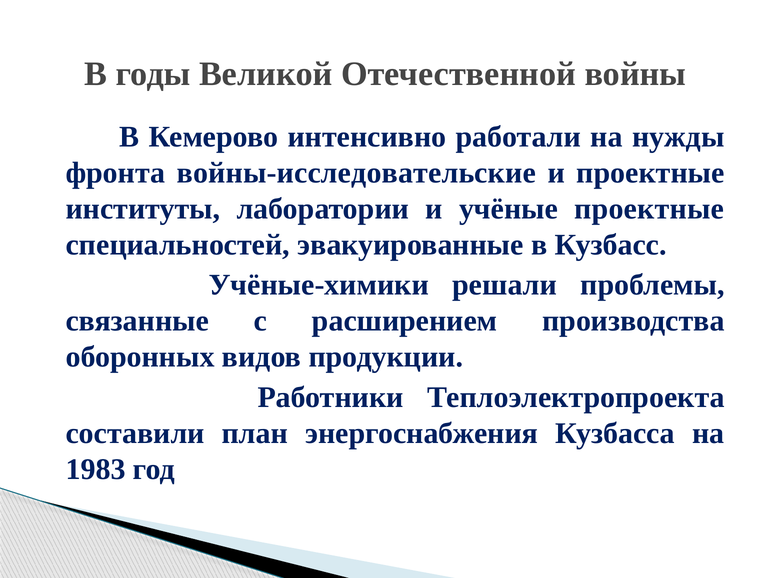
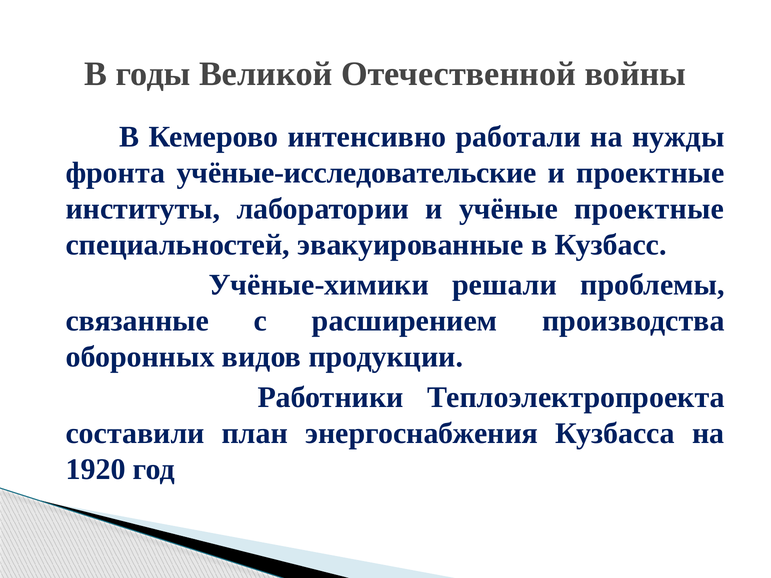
войны-исследовательские: войны-исследовательские -> учёные-исследовательские (357, 173)
1983: 1983 -> 1920 (96, 469)
